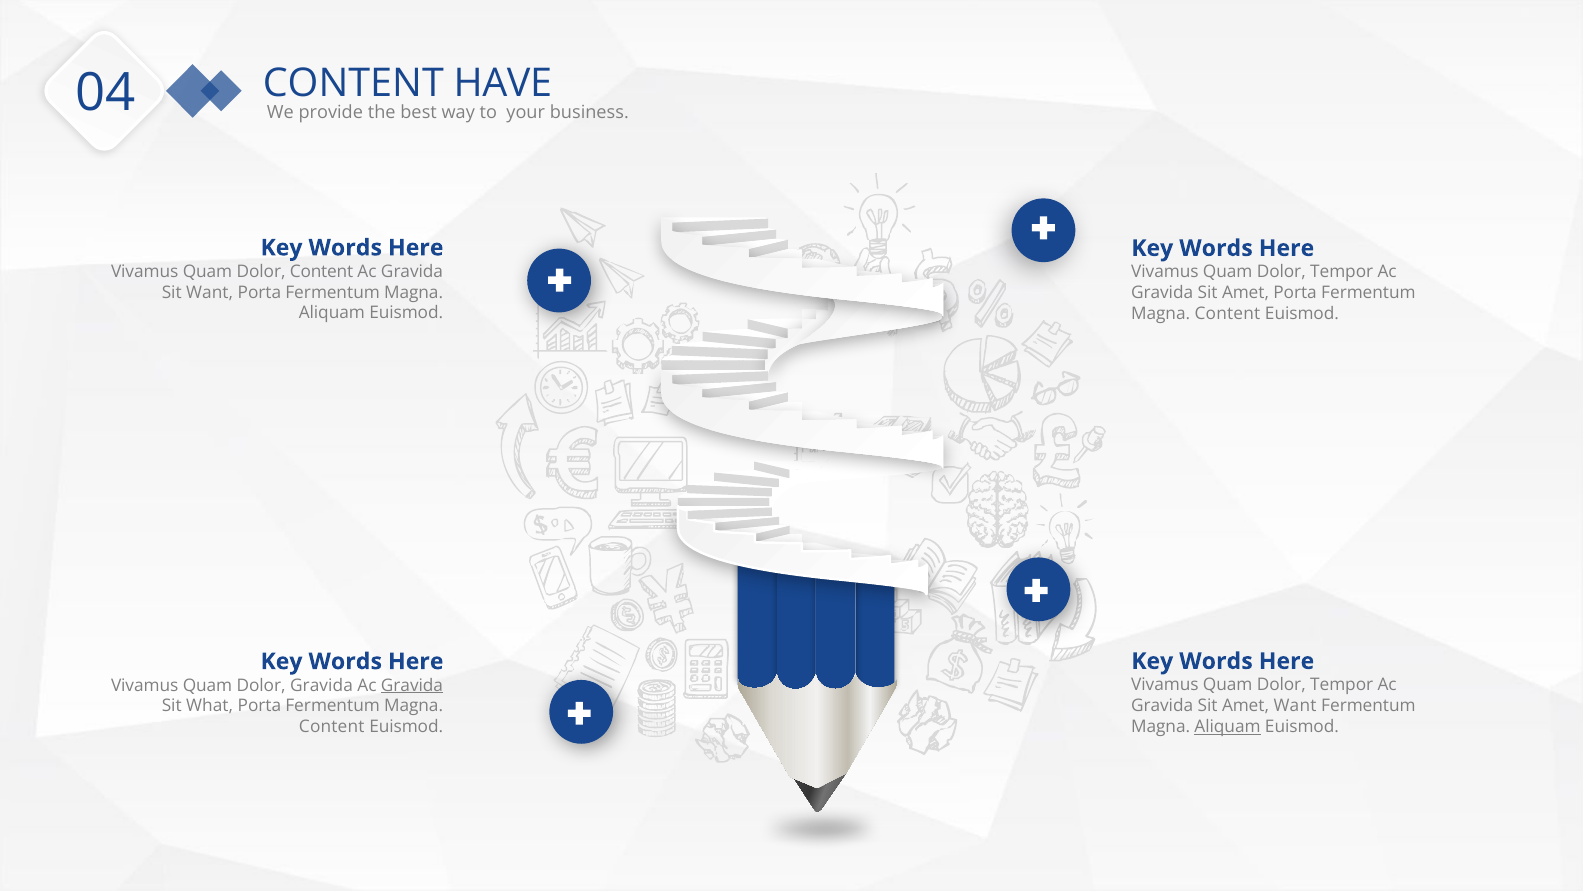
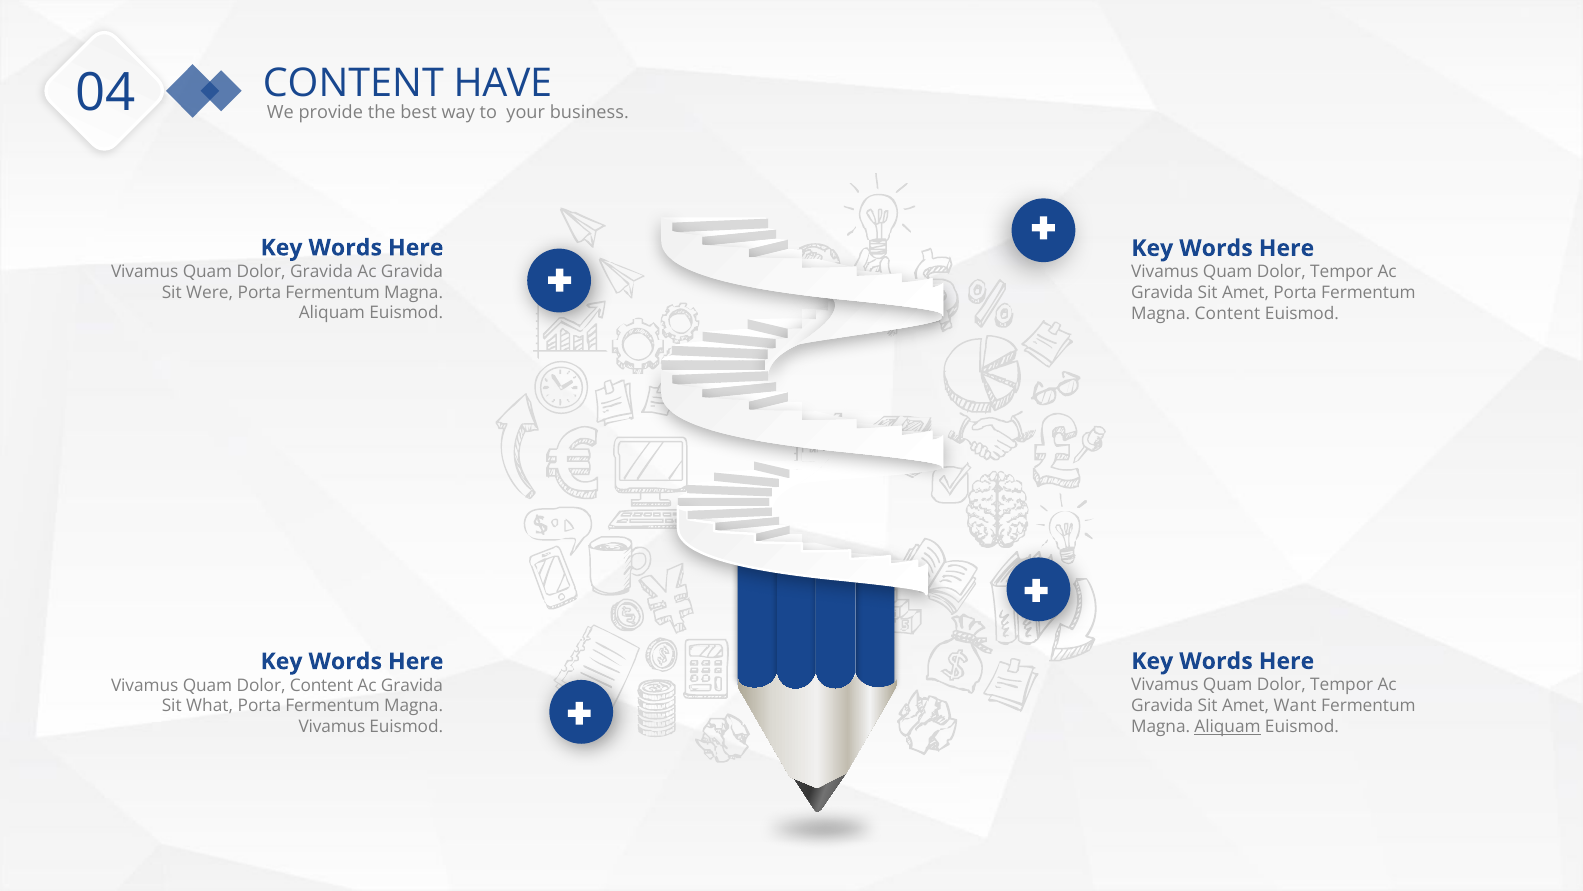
Dolor Content: Content -> Gravida (321, 271)
Sit Want: Want -> Were (210, 292)
Dolor Gravida: Gravida -> Content (322, 685)
Gravida underline: present -> none (412, 685)
Content: Content -> Vivamus (332, 726)
